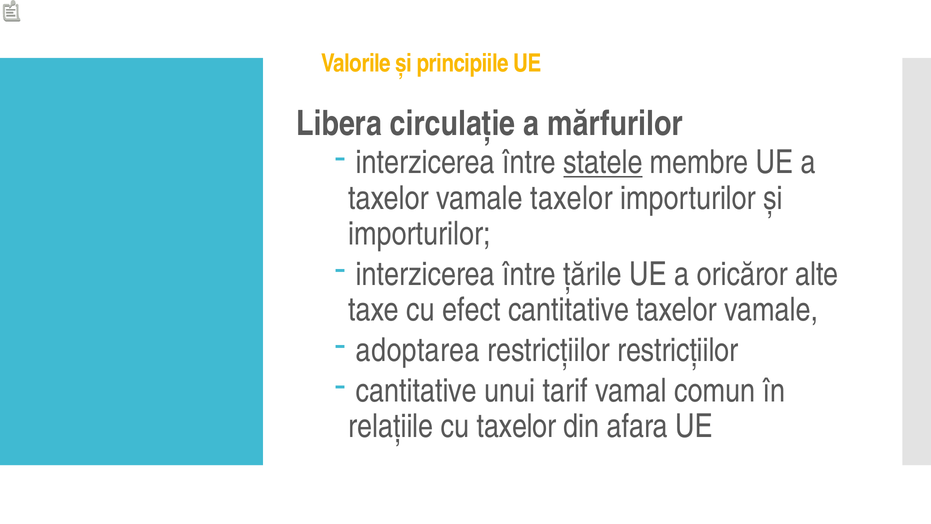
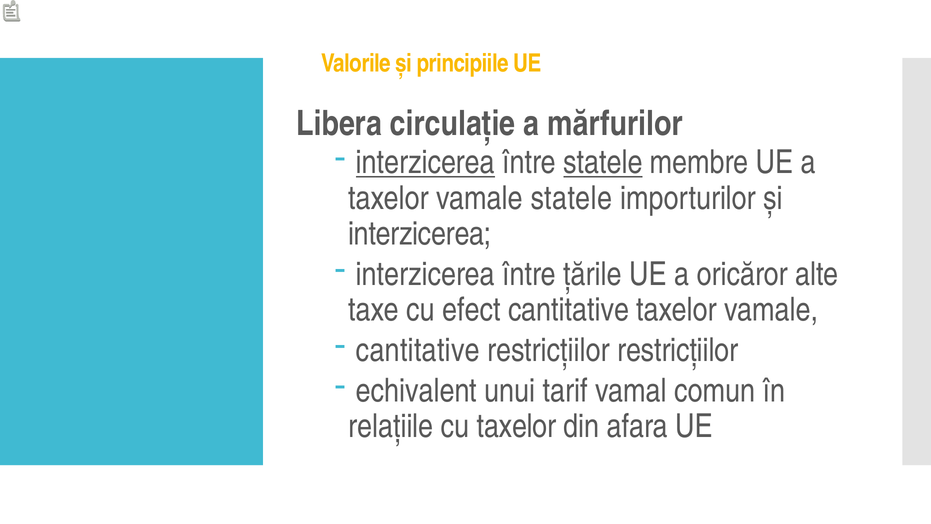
interzicerea underline: none -> present (425, 162)
vamale taxelor: taxelor -> statele (571, 198)
importurilor: importurilor -> interzicerea (420, 234)
adoptarea: adoptarea -> cantitative (418, 350)
cantitative: cantitative -> echivalent (416, 390)
